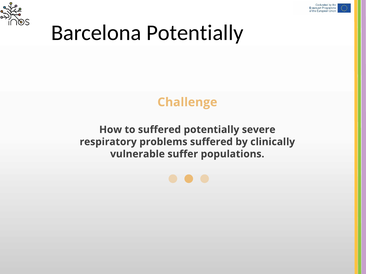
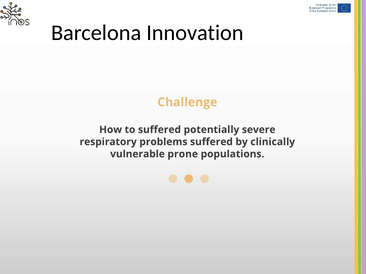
Barcelona Potentially: Potentially -> Innovation (195, 33)
suffer: suffer -> prone (183, 154)
